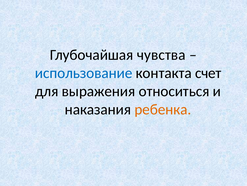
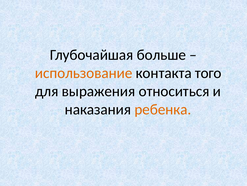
чувства: чувства -> больше (161, 55)
использование colour: blue -> orange (84, 73)
счет: счет -> того (208, 73)
